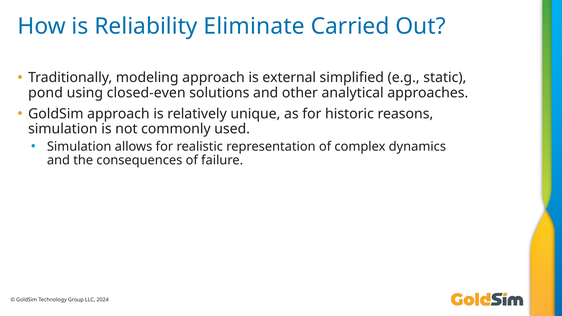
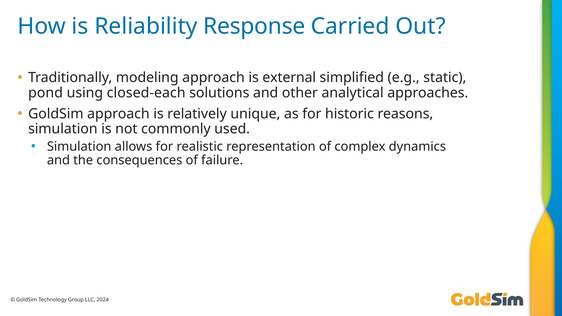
Eliminate: Eliminate -> Response (254, 26)
closed-even: closed-even -> closed-each (146, 93)
